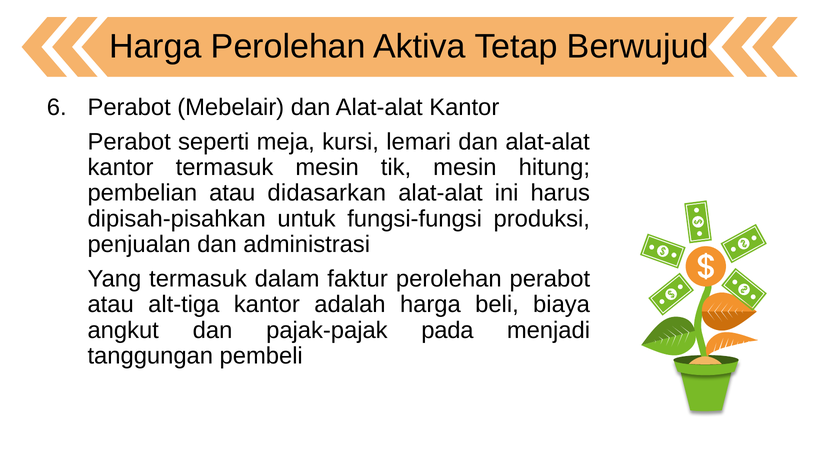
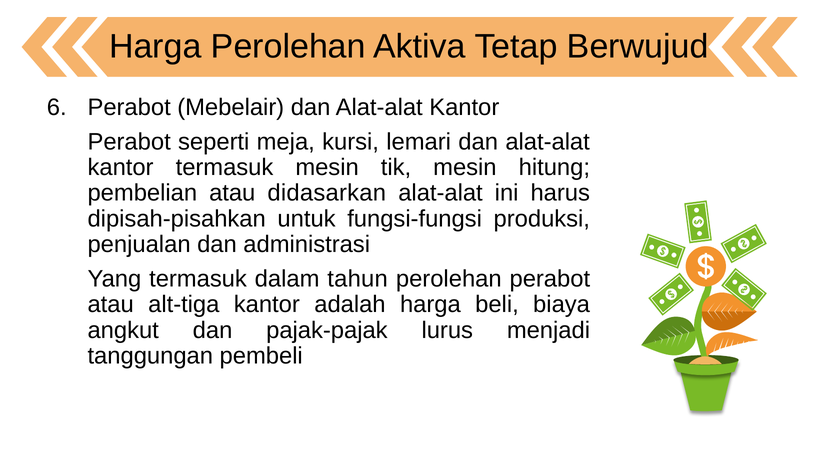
faktur: faktur -> tahun (358, 279)
pada: pada -> lurus (447, 330)
